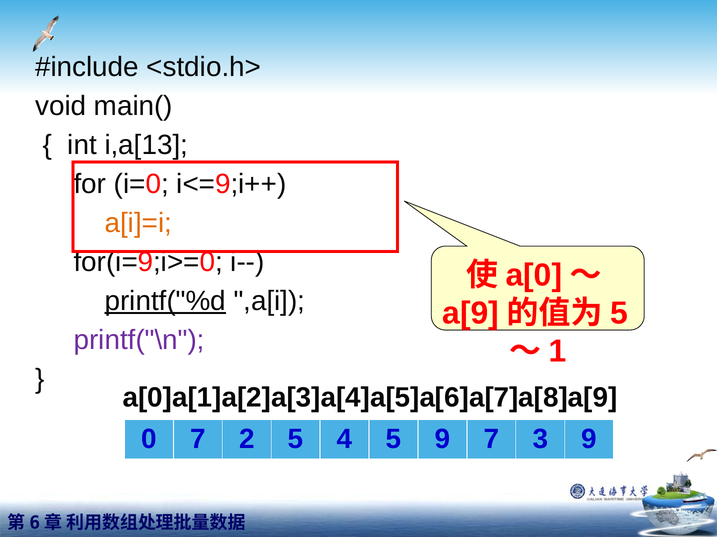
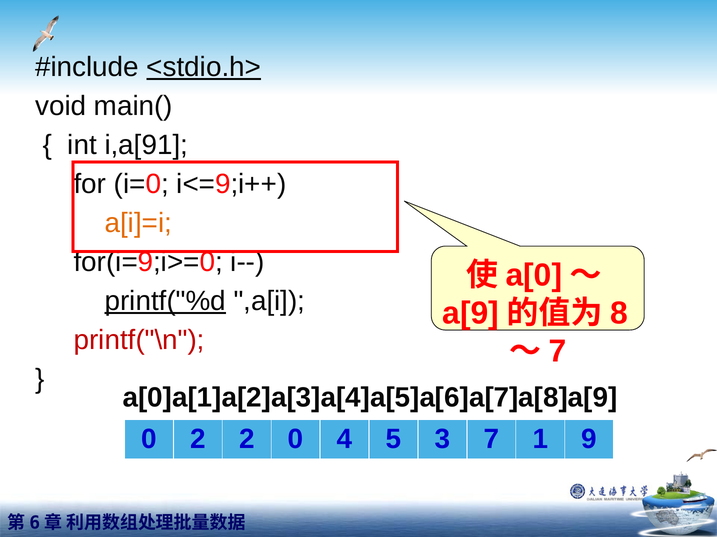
<stdio.h> underline: none -> present (204, 67)
i,a[13: i,a[13 -> i,a[91 (146, 145)
5: 5 -> 8 (619, 314)
printf("\n colour: purple -> red (139, 341)
1: 1 -> 7 (558, 352)
0 7: 7 -> 2 (198, 440)
2 5: 5 -> 0 (296, 440)
5 9: 9 -> 3 (442, 440)
3: 3 -> 1 (540, 440)
